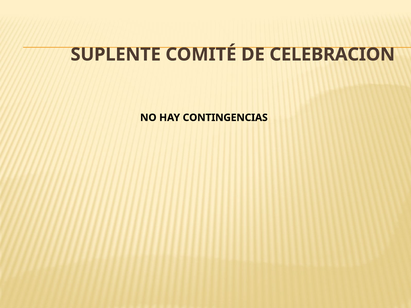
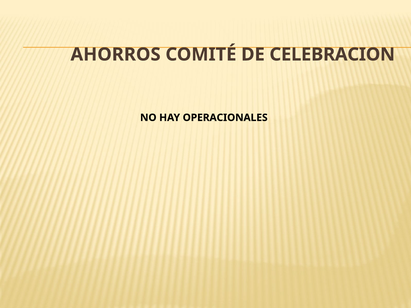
SUPLENTE: SUPLENTE -> AHORROS (116, 55)
CONTINGENCIAS: CONTINGENCIAS -> OPERACIONALES (225, 118)
